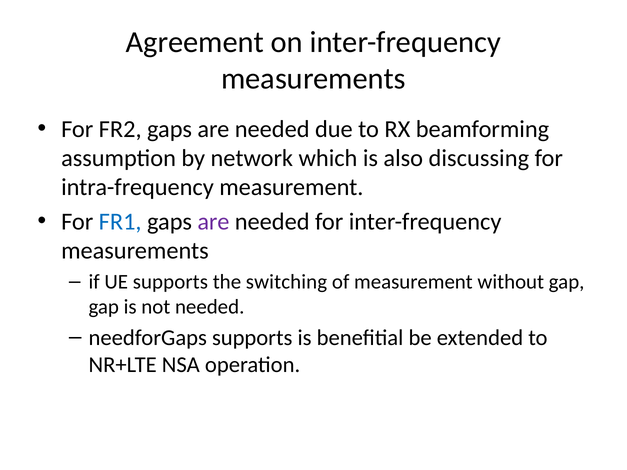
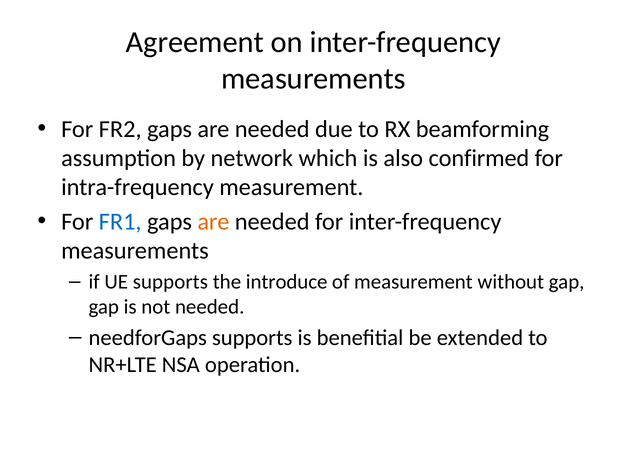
discussing: discussing -> confirmed (479, 158)
are colour: purple -> orange (213, 222)
switching: switching -> introduce (287, 282)
